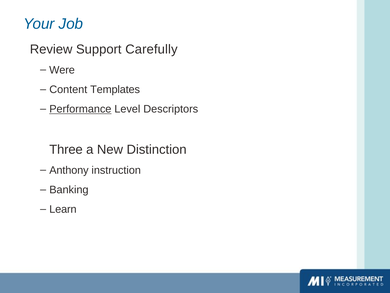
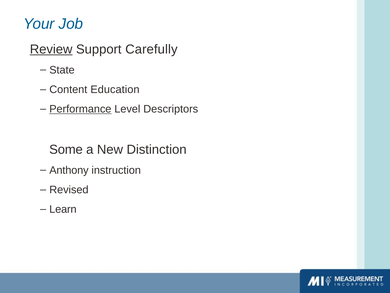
Review underline: none -> present (51, 49)
Were: Were -> State (62, 70)
Templates: Templates -> Education (115, 89)
Three: Three -> Some (66, 149)
Banking: Banking -> Revised (69, 189)
